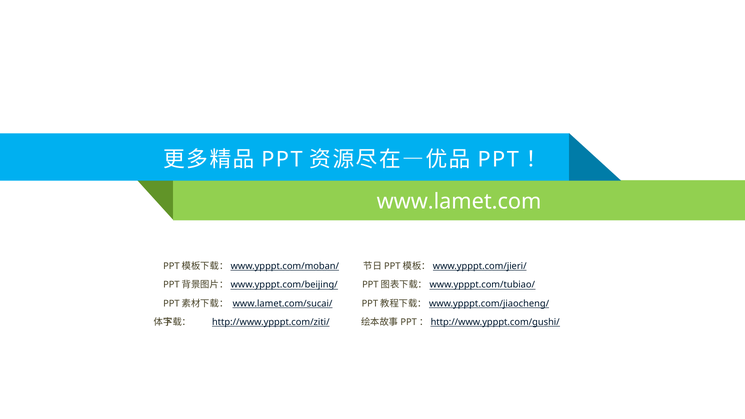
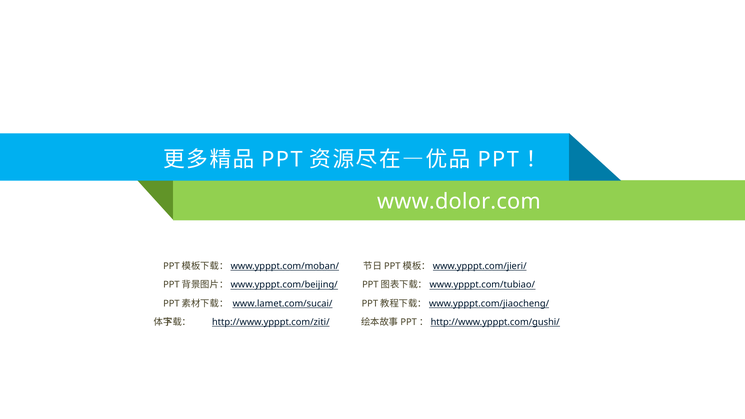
www.lamet.com: www.lamet.com -> www.dolor.com (459, 202)
